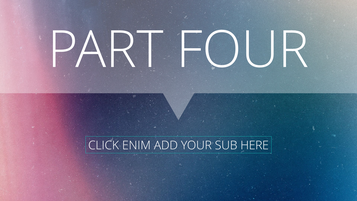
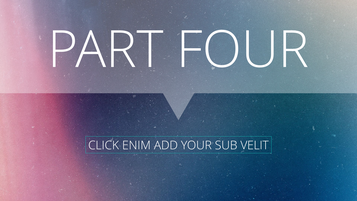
HERE: HERE -> VELIT (255, 145)
